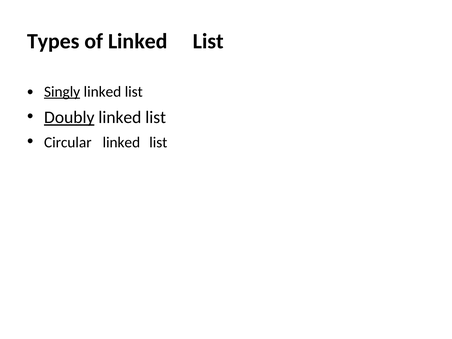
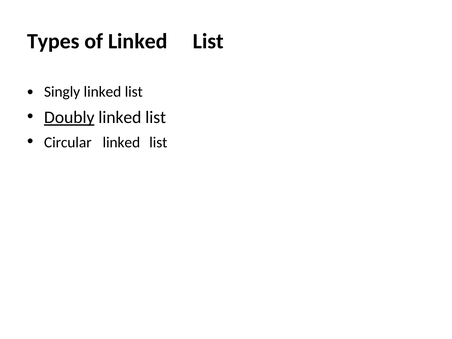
Singly underline: present -> none (62, 92)
